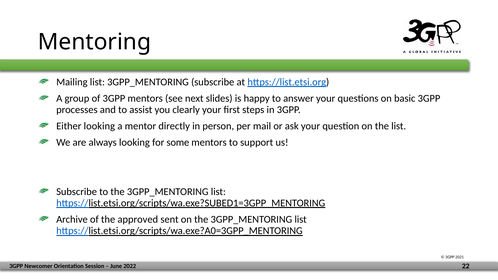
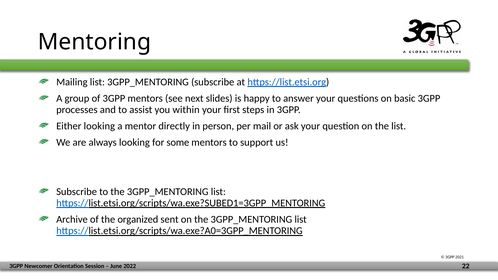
clearly: clearly -> within (186, 110)
approved: approved -> organized (138, 220)
